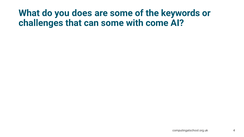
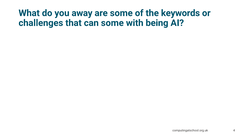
does: does -> away (82, 13)
come: come -> being (157, 23)
